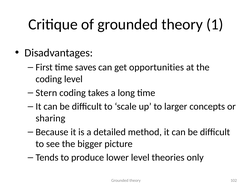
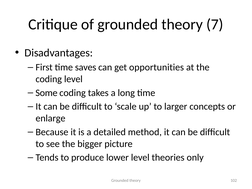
1: 1 -> 7 (215, 24)
Stern: Stern -> Some (46, 93)
sharing: sharing -> enlarge (50, 118)
